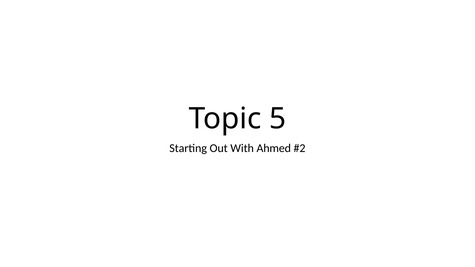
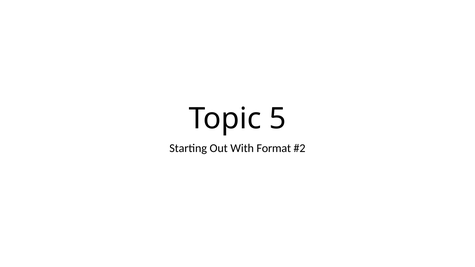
Ahmed: Ahmed -> Format (274, 148)
